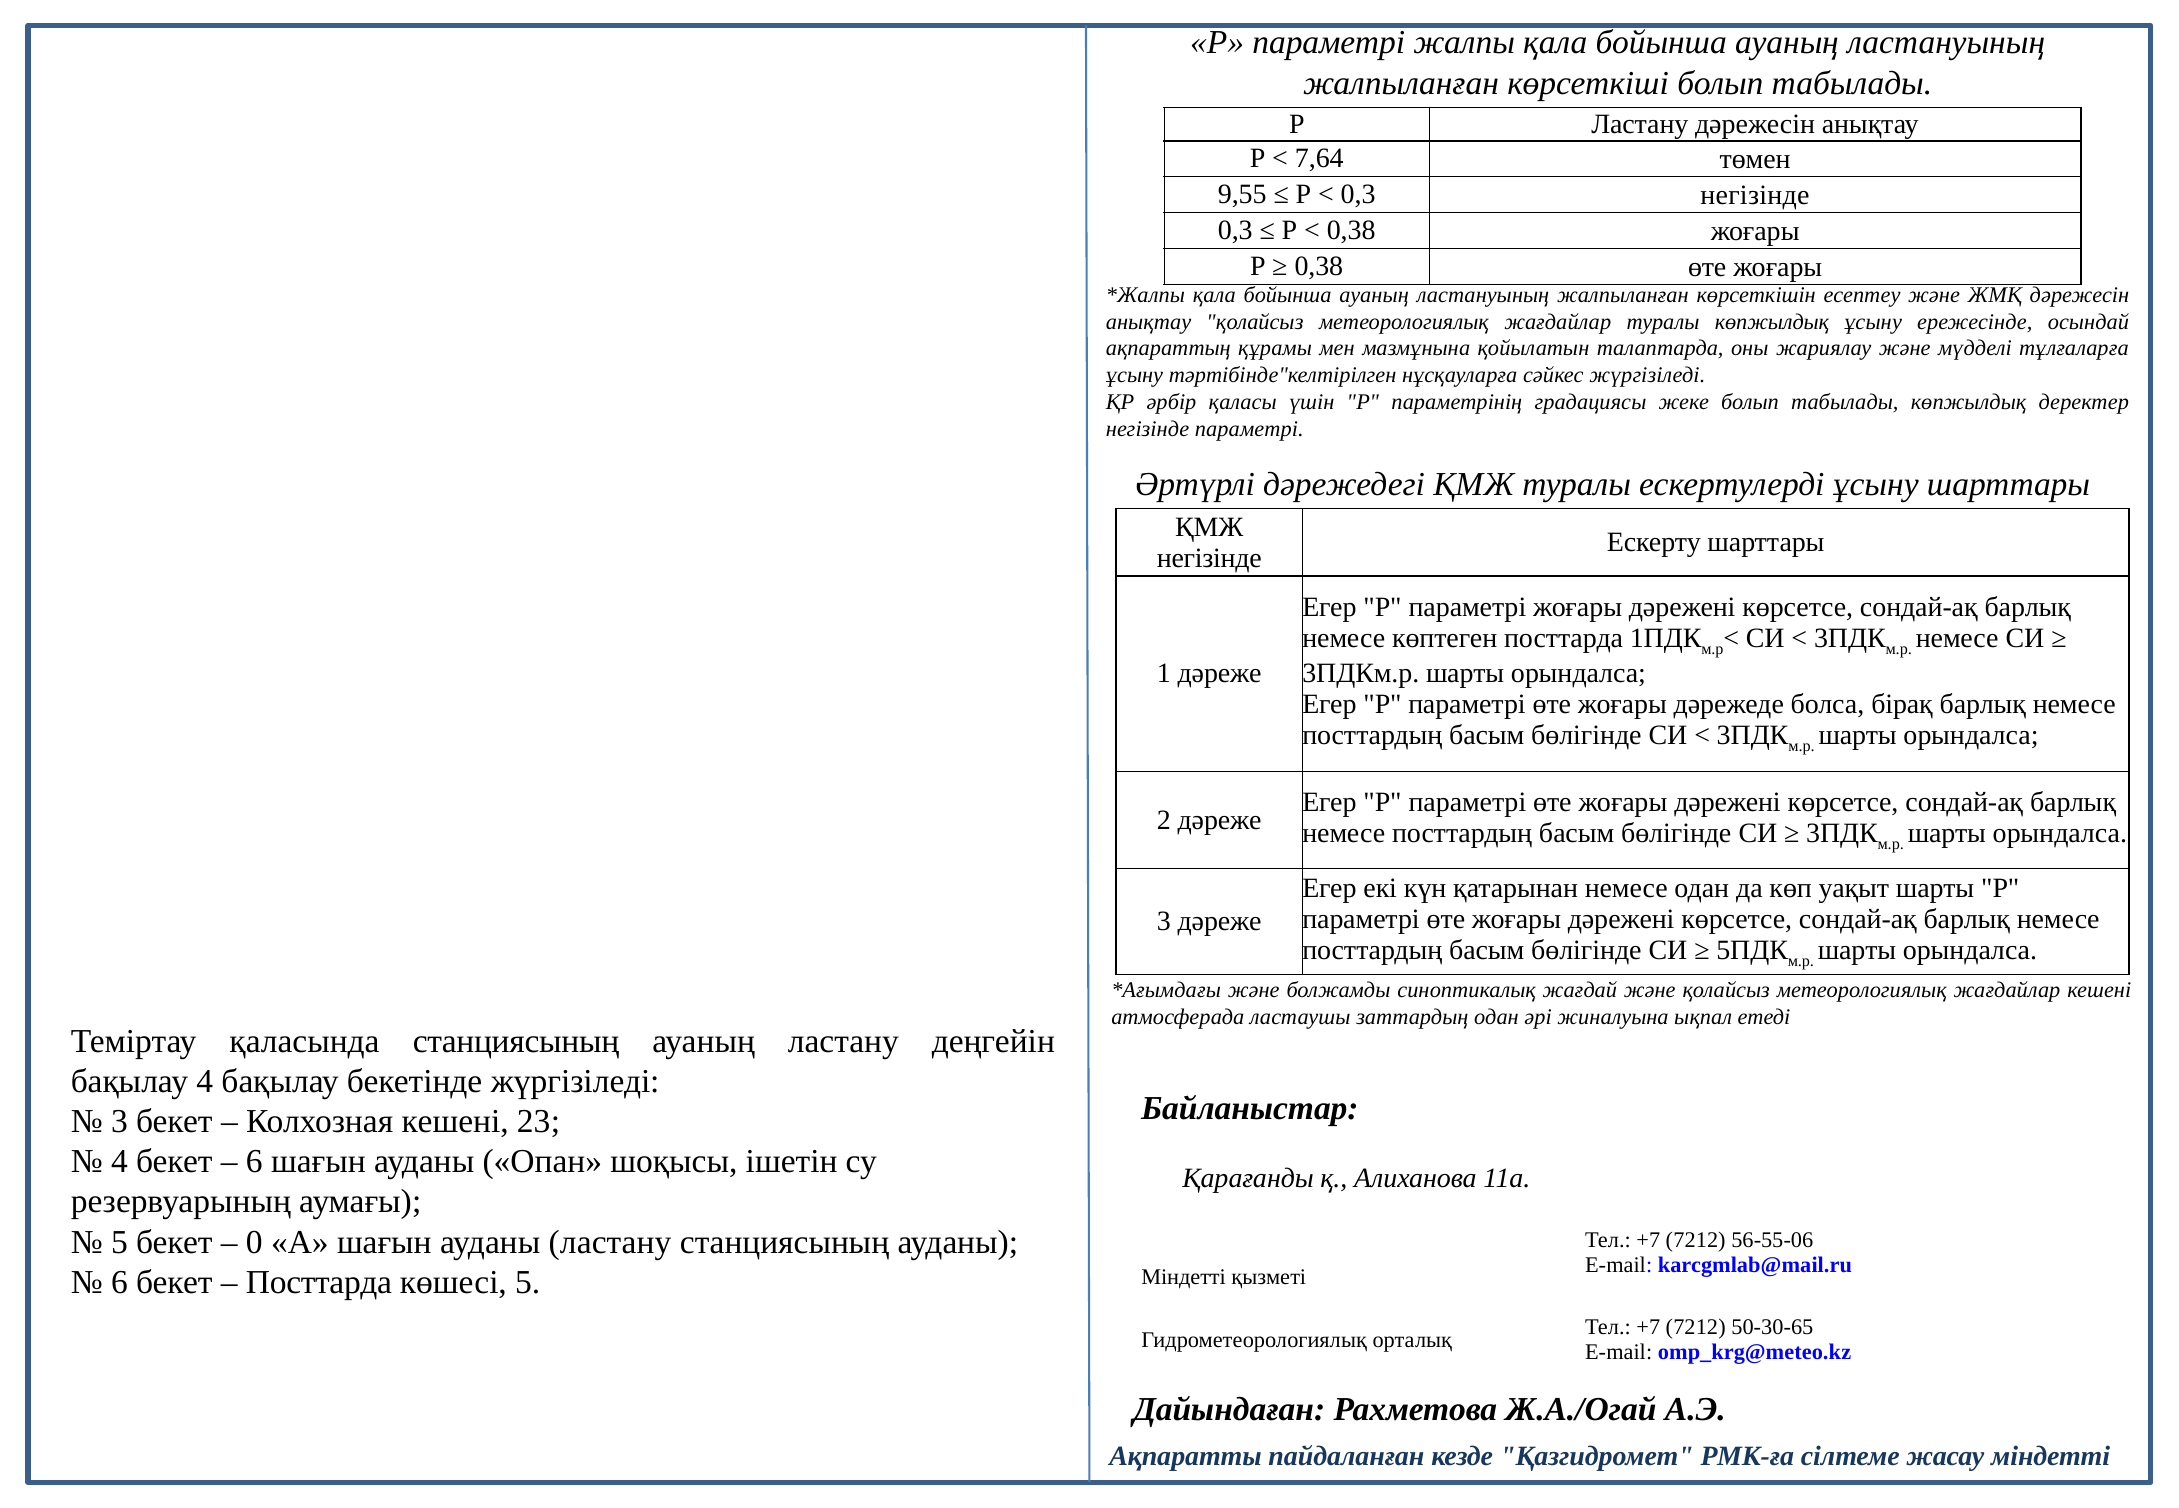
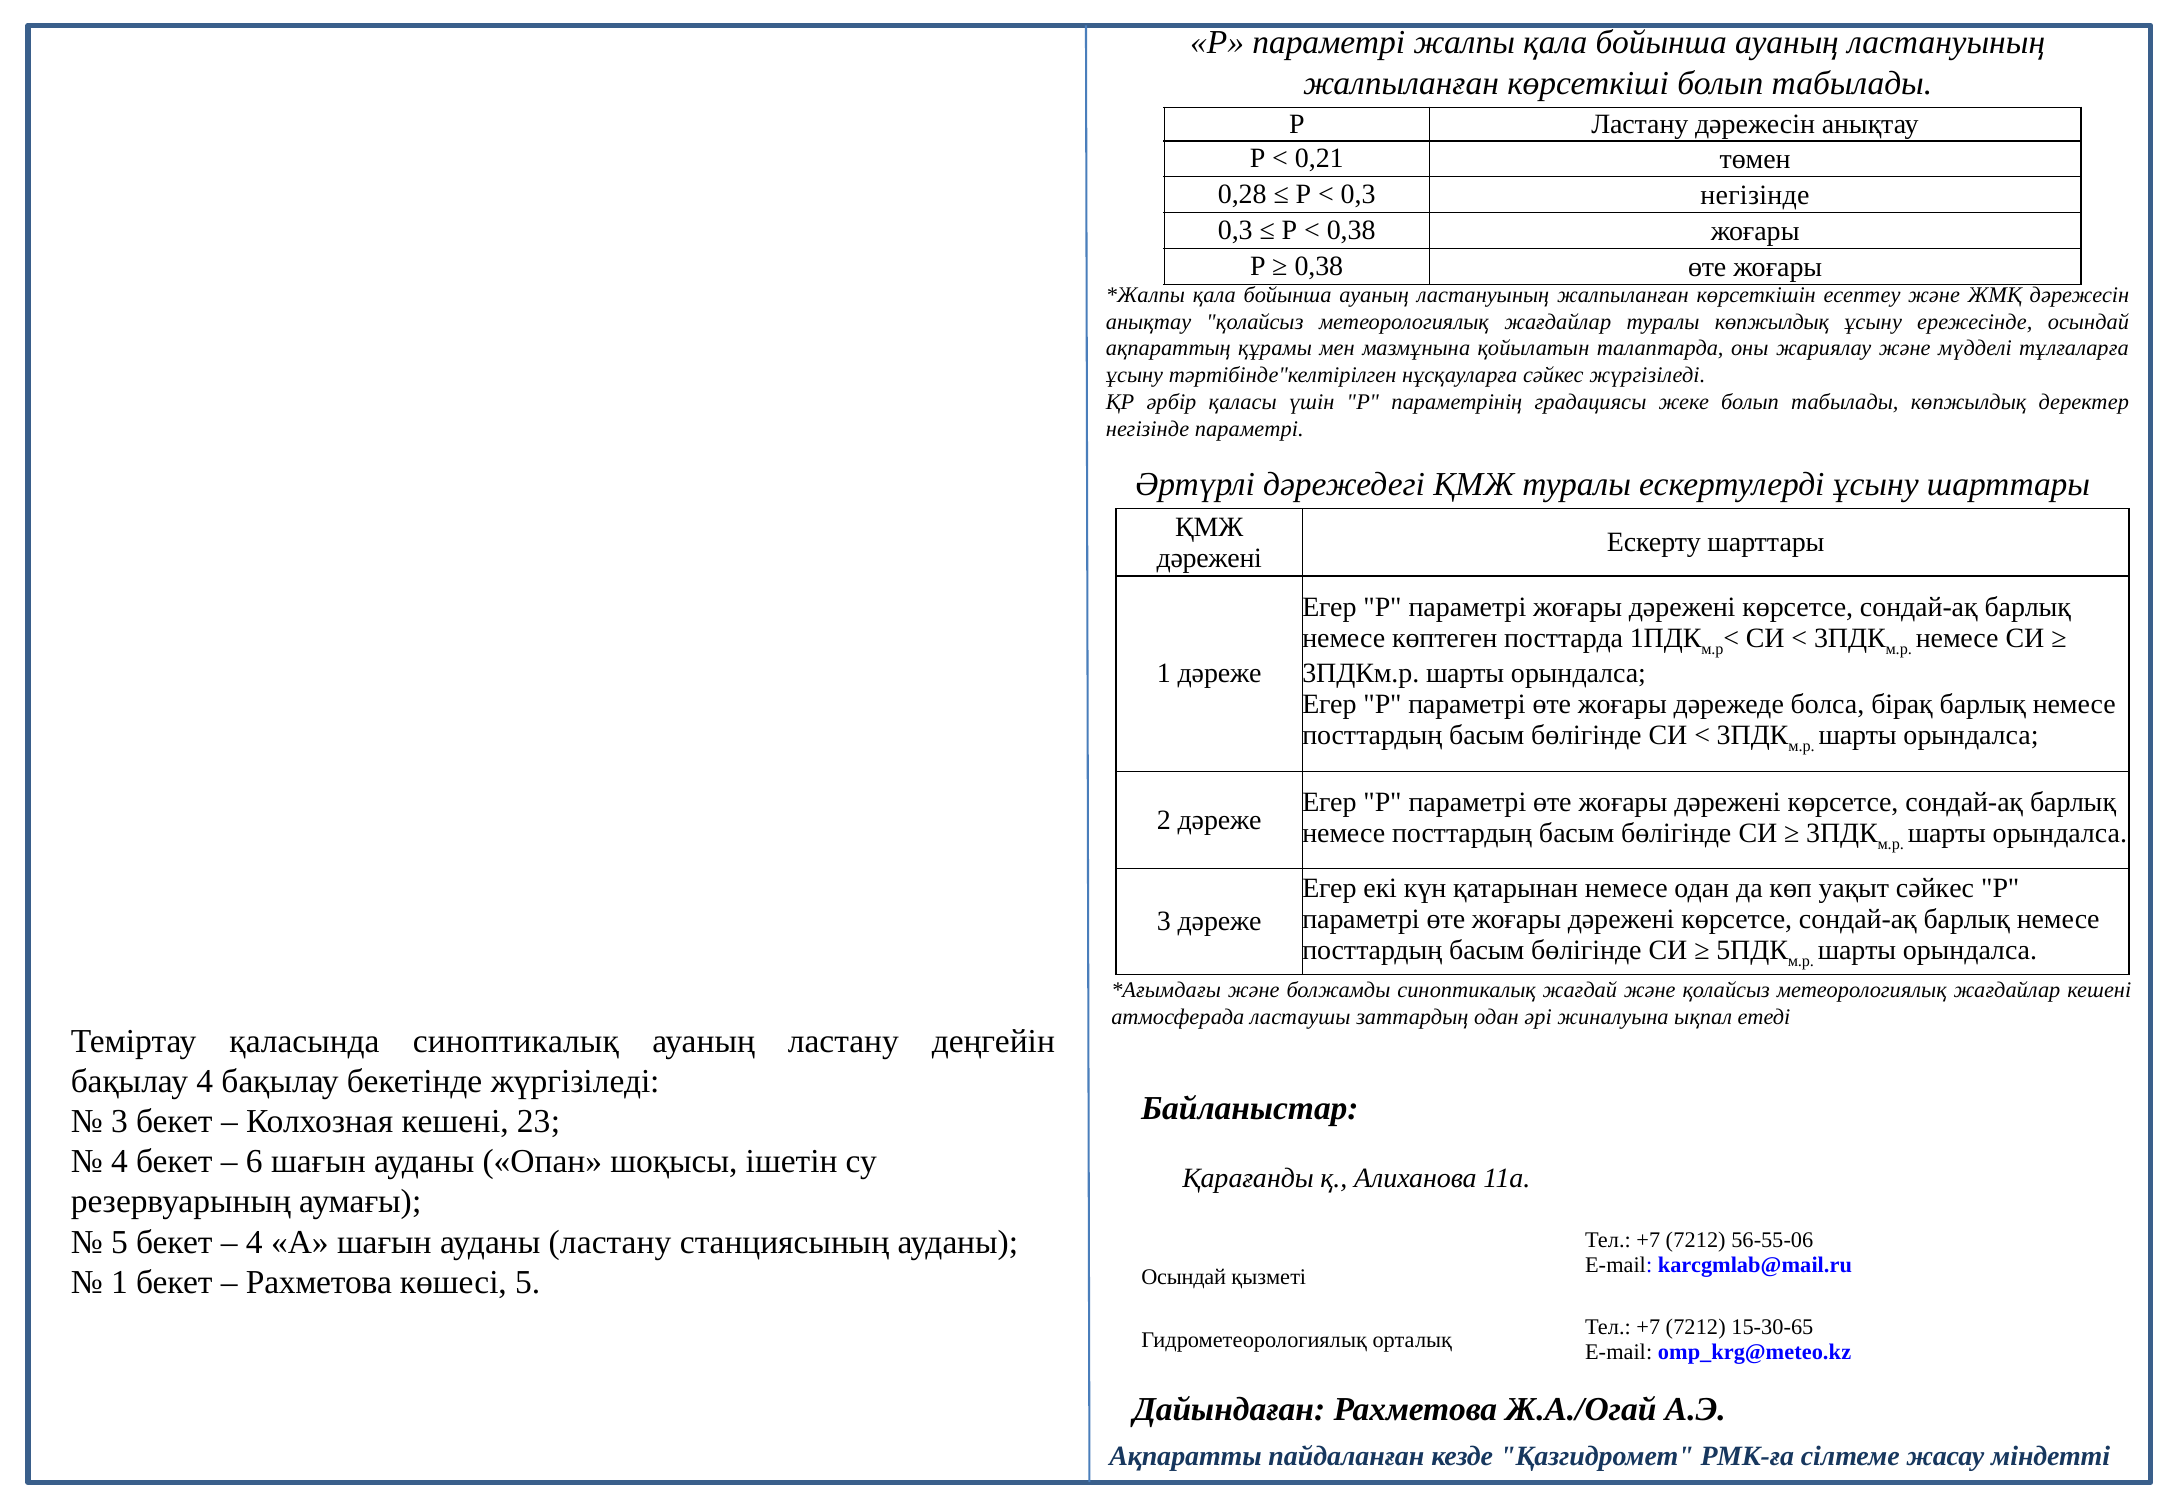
7,64: 7,64 -> 0,21 (1319, 159)
9,55: 9,55 -> 0,28 (1242, 195)
негізінде: негізінде -> дәрежені (1209, 558)
уақыт шарты: шарты -> сәйкес (1935, 889)
қаласында станциясының: станциясының -> синоптикалық (516, 1041)
0: 0 -> 4 (254, 1242)
6: 6 -> 1 (119, 1283)
Посттарда: Посттарда -> Рахметова (319, 1283)
Міндетті: Міндетті -> Осындай (1184, 1278)
50-30-65: 50-30-65 -> 15-30-65 (1772, 1328)
